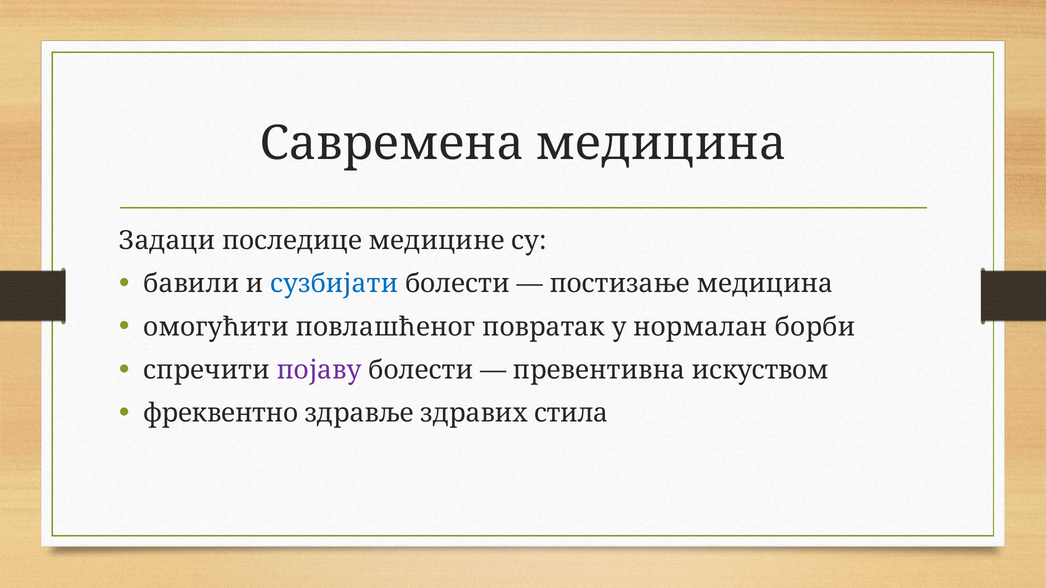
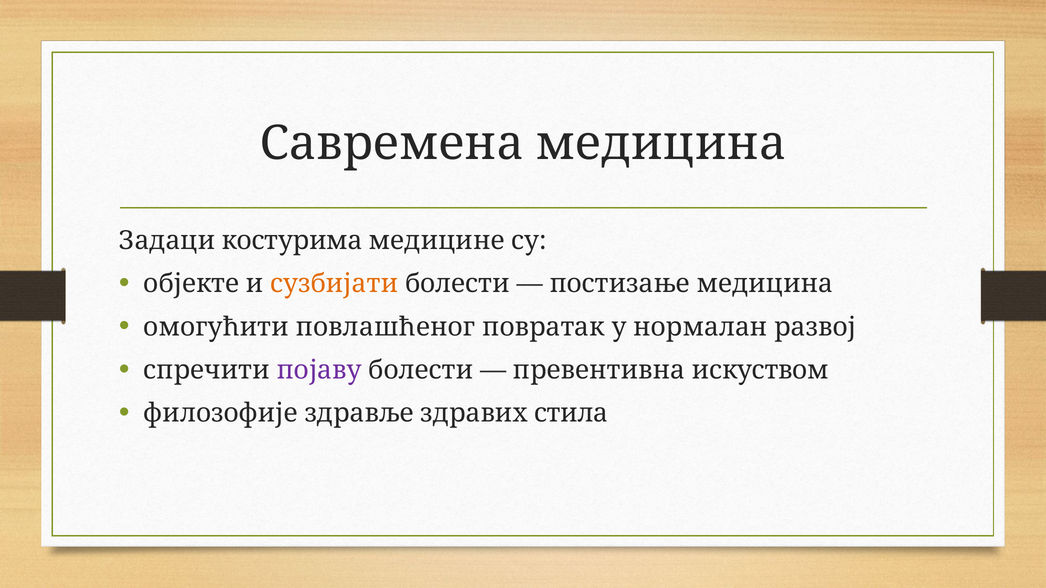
последице: последице -> костурима (292, 241)
бавили: бавили -> објекте (191, 284)
сузбијати colour: blue -> orange (334, 284)
борби: борби -> развој (815, 327)
фреквентно: фреквентно -> филозофије (221, 413)
